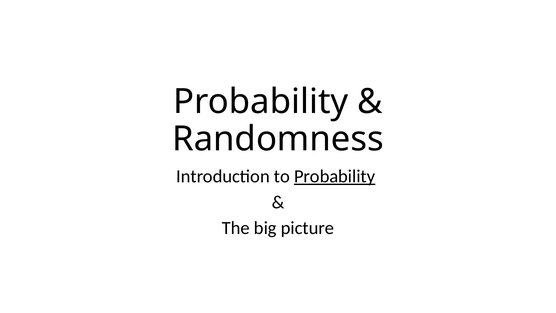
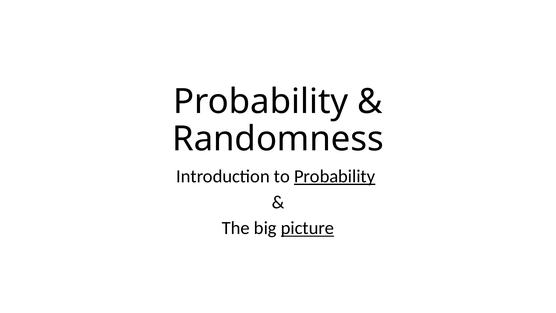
picture underline: none -> present (307, 228)
